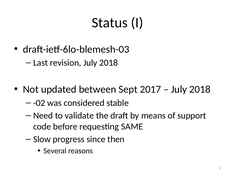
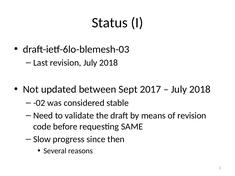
of support: support -> revision (192, 116)
